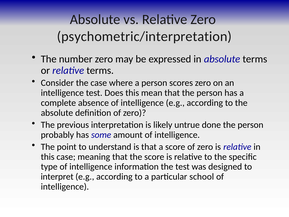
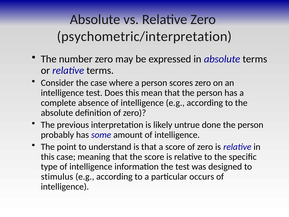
interpret: interpret -> stimulus (57, 177)
school: school -> occurs (202, 177)
